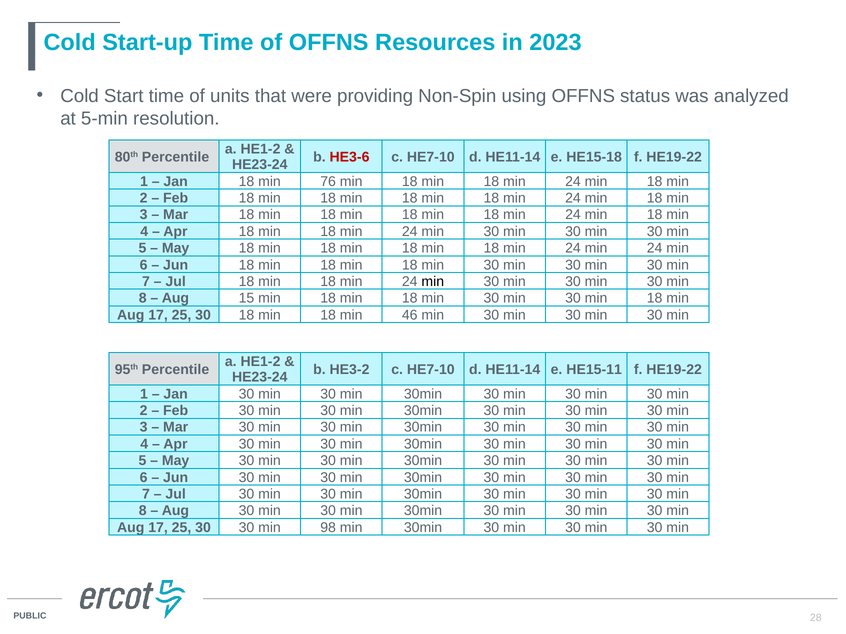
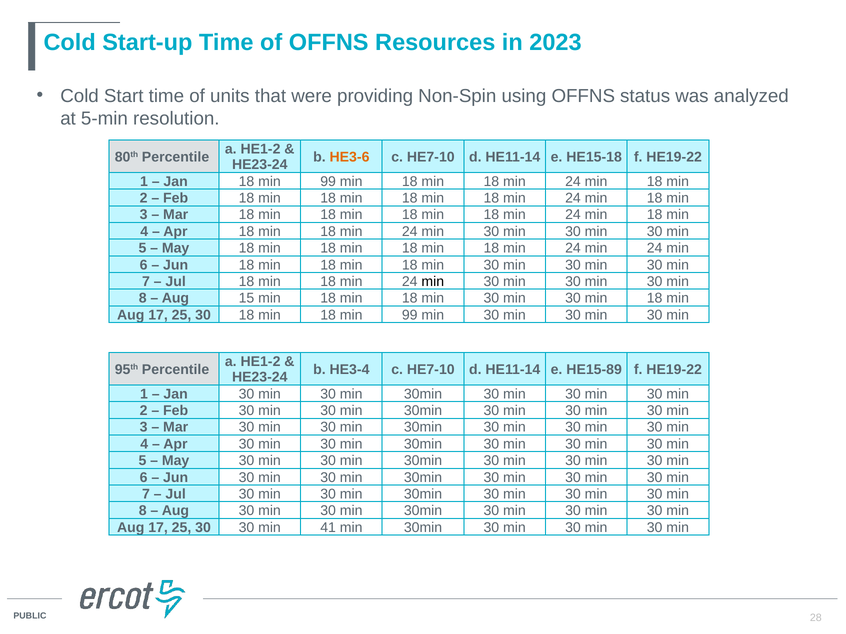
HE3-6 colour: red -> orange (350, 157)
Jan 18 min 76: 76 -> 99 (328, 182)
min 18 min 46: 46 -> 99 (410, 315)
HE3-2: HE3-2 -> HE3-4 (350, 370)
HE15-11: HE15-11 -> HE15-89 (594, 370)
98: 98 -> 41 (328, 528)
